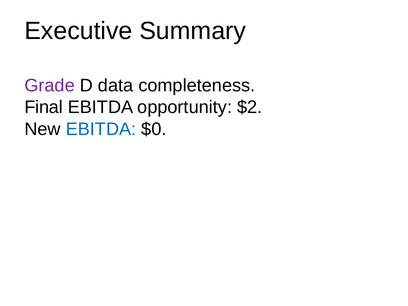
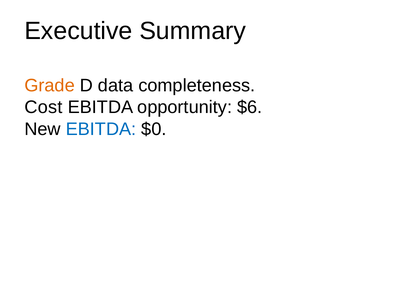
Grade colour: purple -> orange (50, 86)
Final: Final -> Cost (43, 107)
$2: $2 -> $6 (250, 107)
